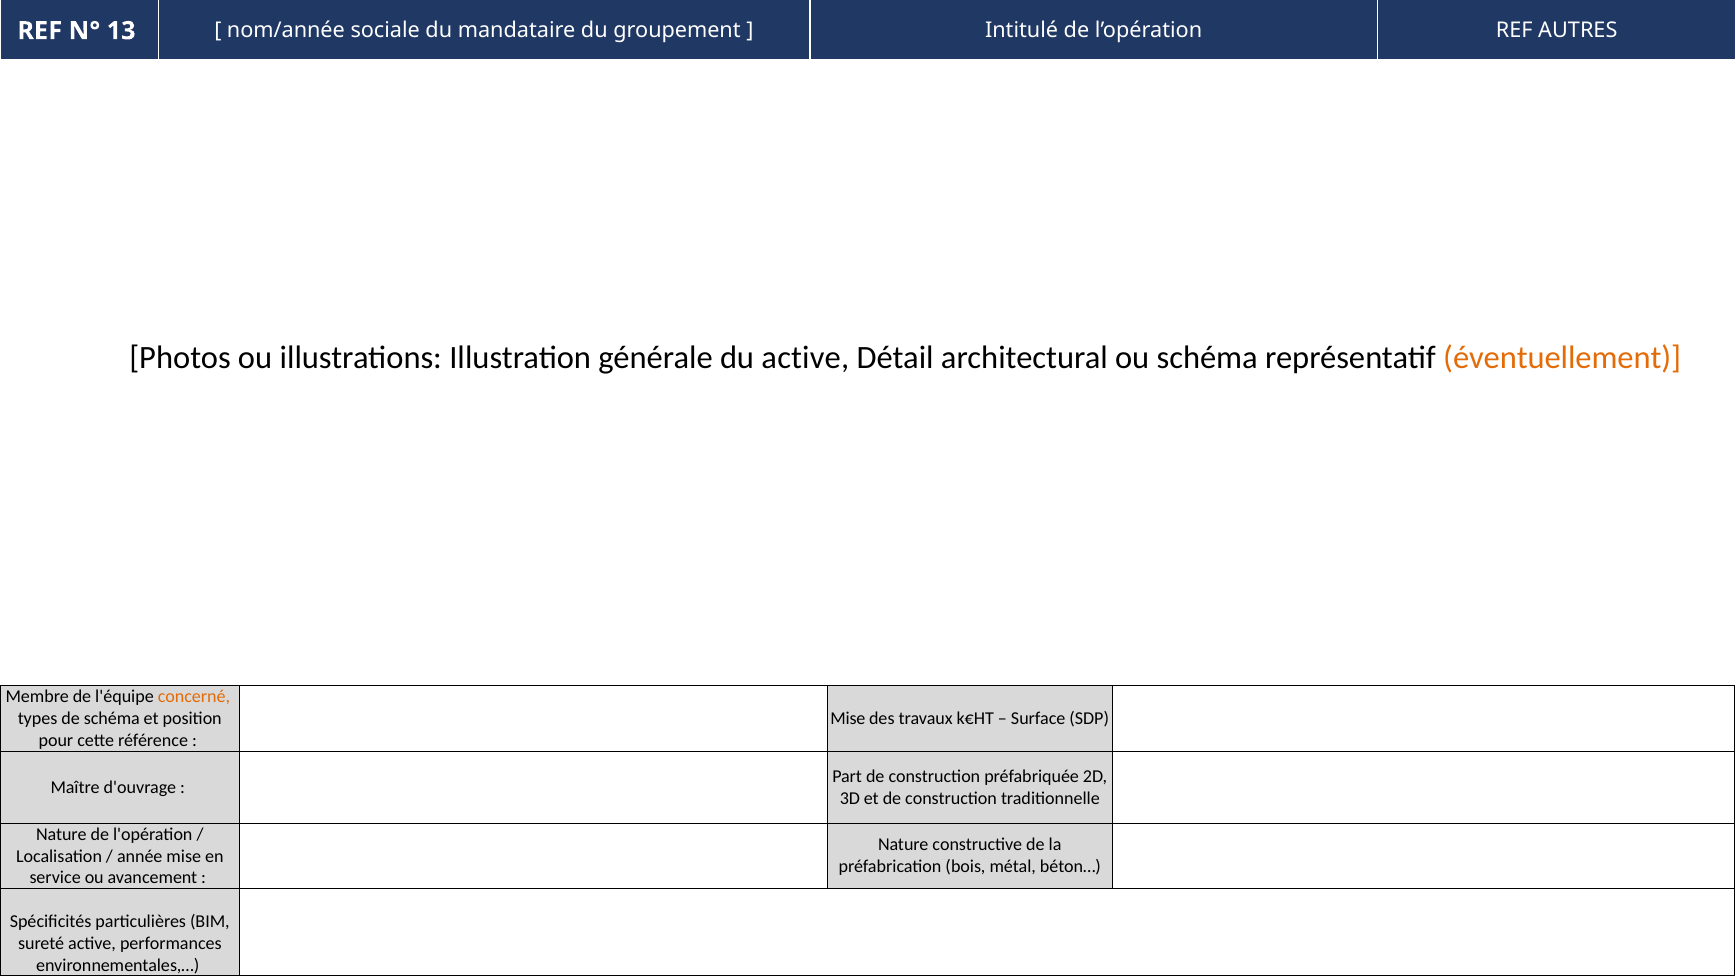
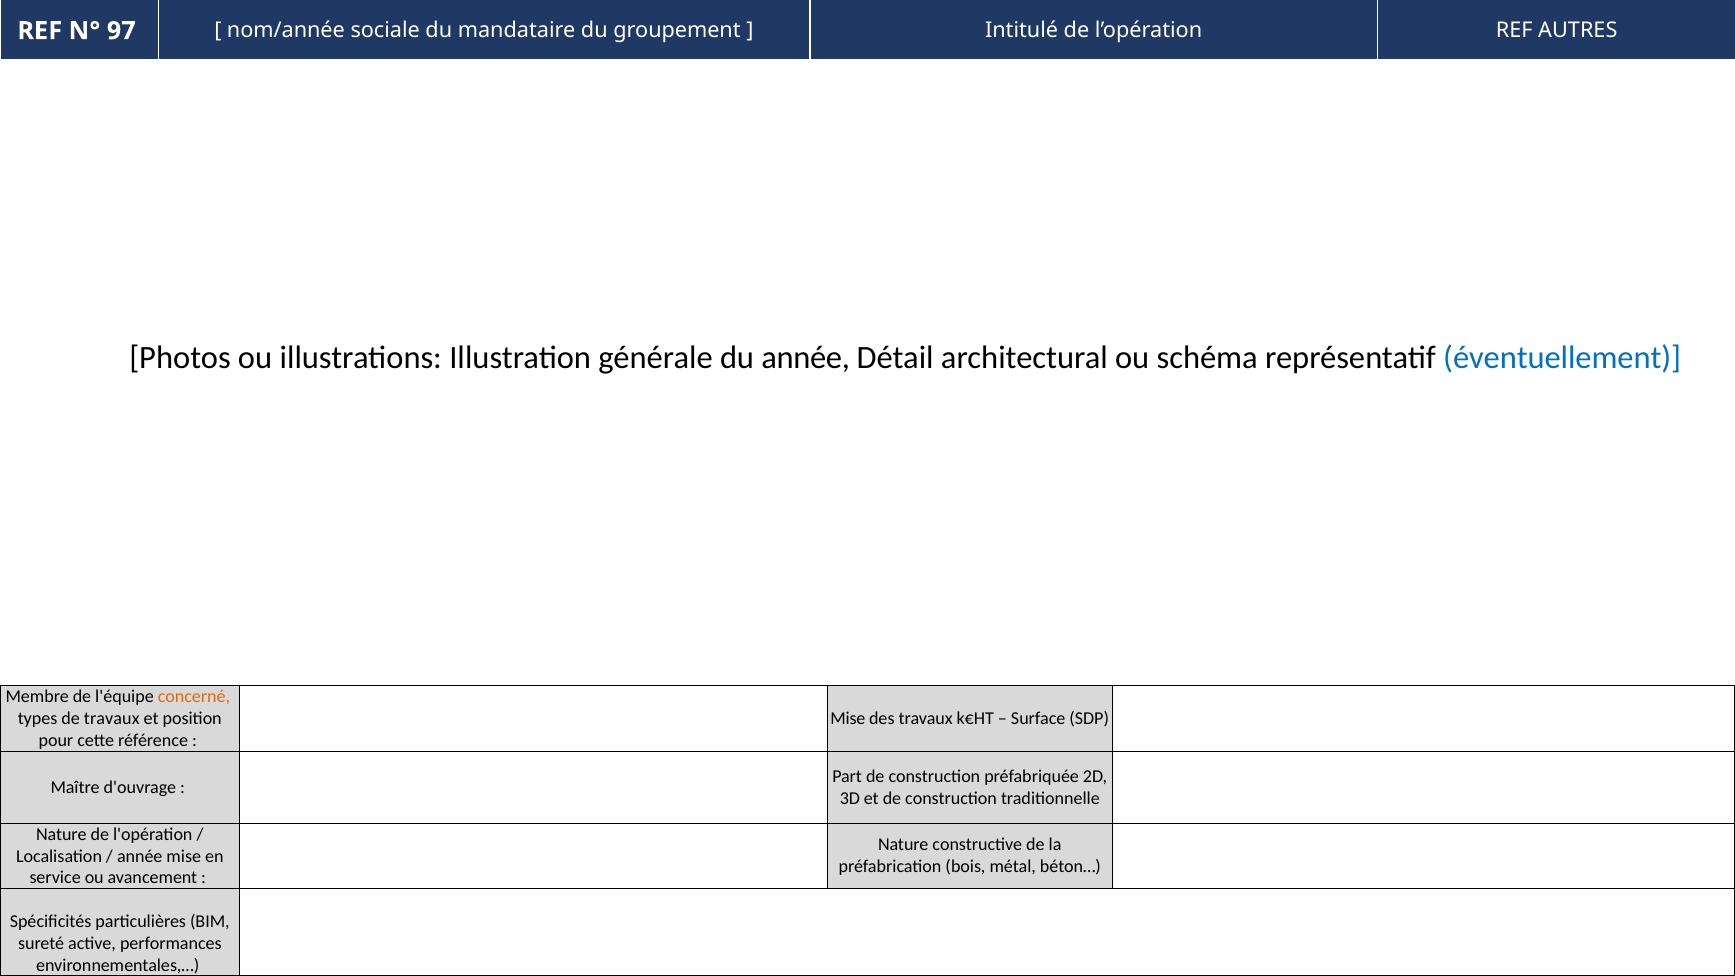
13: 13 -> 97 (121, 31)
du active: active -> année (806, 358)
éventuellement colour: orange -> blue (1562, 358)
de schéma: schéma -> travaux (112, 719)
